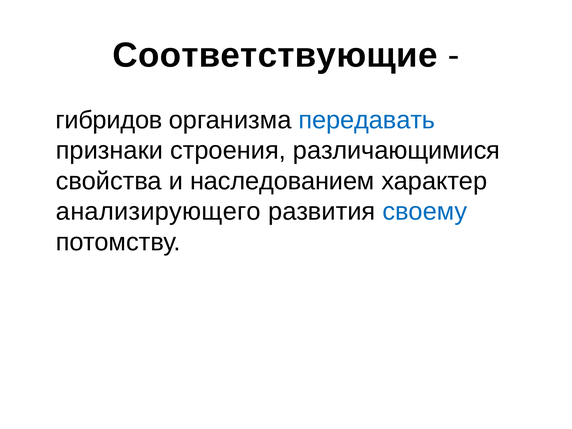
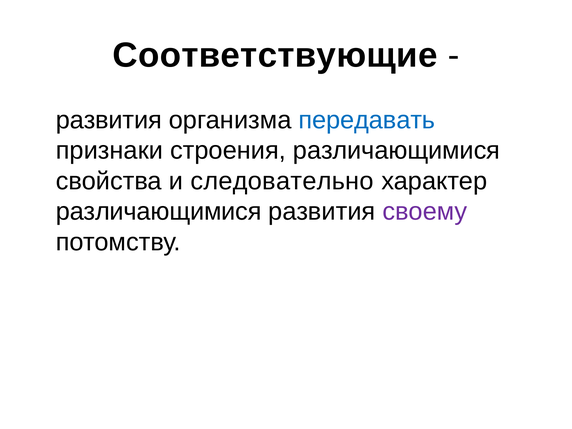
гибридов: гибридов -> развития (109, 120)
наследованием: наследованием -> следовательно (282, 181)
анализирующего: анализирующего -> различающимися (159, 212)
своему colour: blue -> purple (425, 212)
